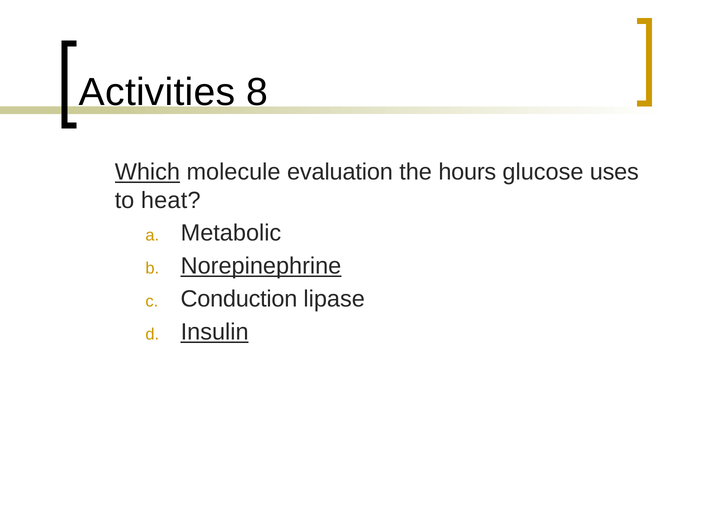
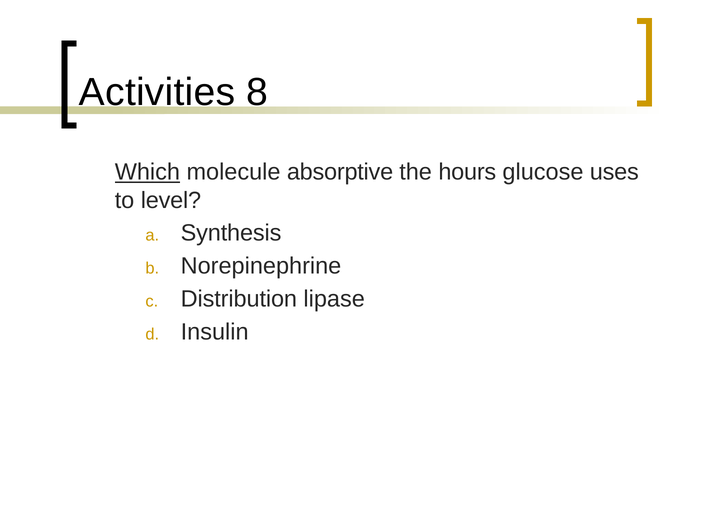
evaluation: evaluation -> absorptive (340, 172)
heat: heat -> level (171, 200)
Metabolic: Metabolic -> Synthesis (231, 233)
Norepinephrine underline: present -> none (261, 266)
Conduction: Conduction -> Distribution (239, 299)
Insulin underline: present -> none (215, 332)
